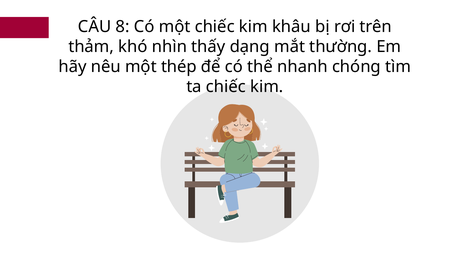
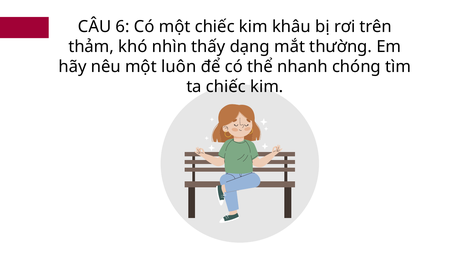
8: 8 -> 6 (123, 27)
thép: thép -> luôn (179, 67)
